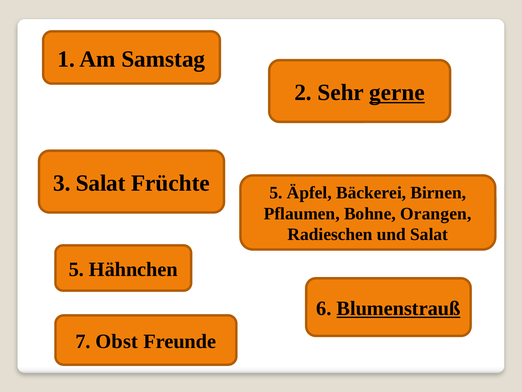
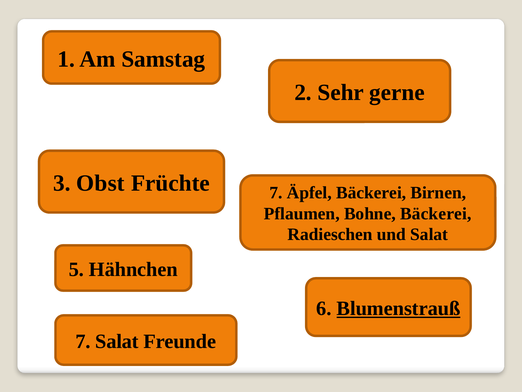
gerne underline: present -> none (397, 93)
3 Salat: Salat -> Obst (100, 183)
Früchte 5: 5 -> 7 (276, 192)
Bohne Orangen: Orangen -> Bäckerei (436, 213)
7 Obst: Obst -> Salat (117, 341)
